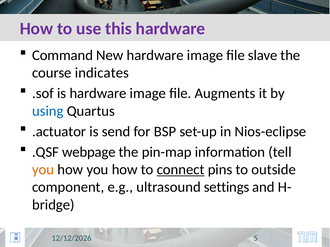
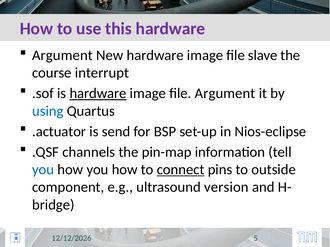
Command: Command -> Argument (62, 55)
indicates: indicates -> interrupt (102, 73)
hardware underline: none -> present (98, 94)
file Augments: Augments -> Argument (225, 94)
webpage: webpage -> channels (89, 152)
you colour: orange -> blue (43, 170)
settings: settings -> version (226, 187)
